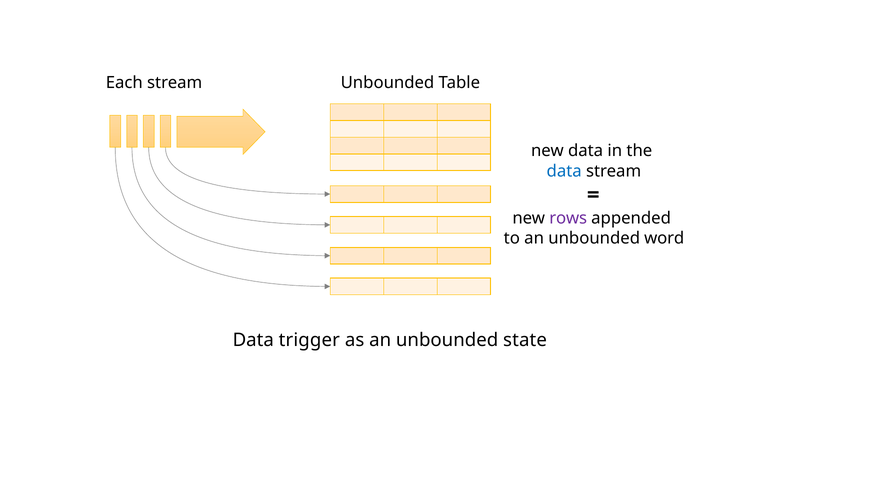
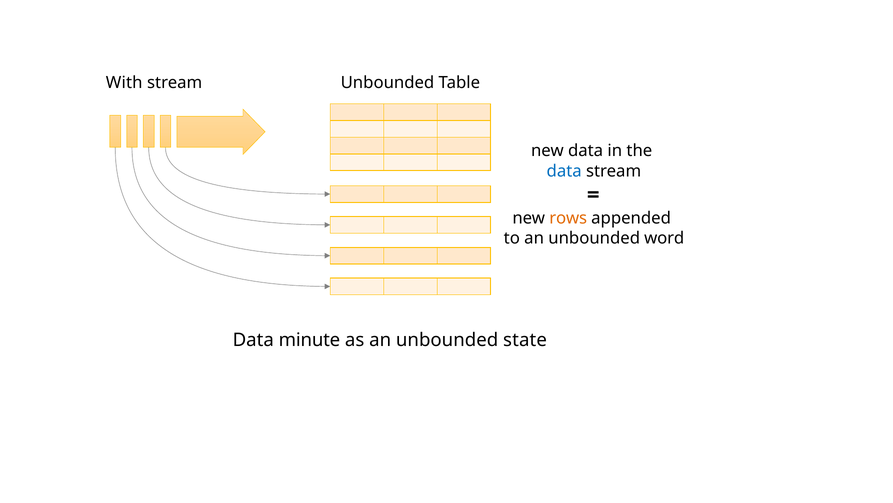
Each: Each -> With (124, 83)
rows colour: purple -> orange (568, 218)
trigger: trigger -> minute (309, 340)
